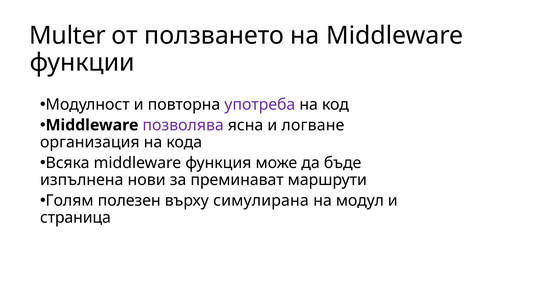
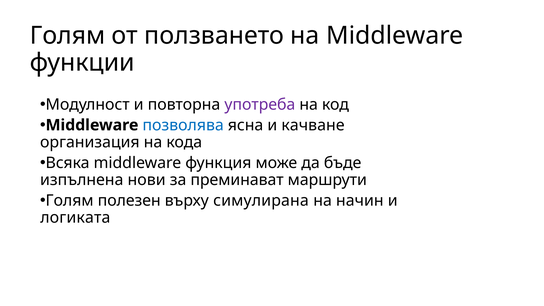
Multer: Multer -> Голям (67, 36)
позволява colour: purple -> blue (183, 125)
логване: логване -> качване (313, 125)
модул: модул -> начин (360, 200)
страница: страница -> логиката (75, 218)
